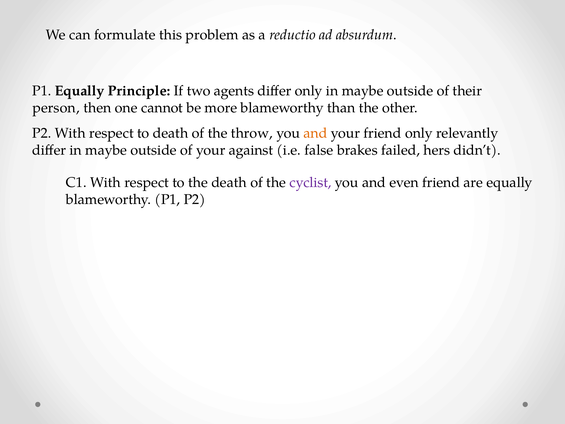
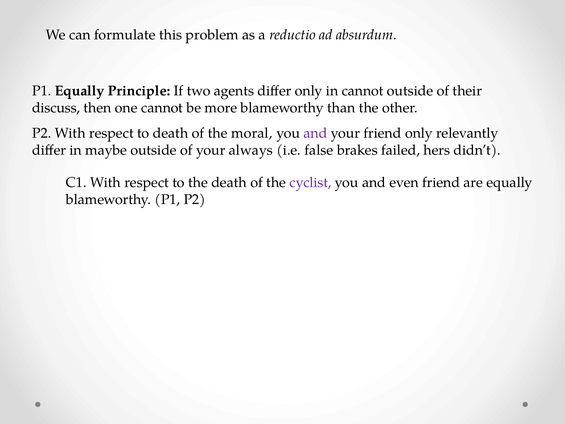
only in maybe: maybe -> cannot (363, 91)
person: person -> discuss (56, 108)
throw: throw -> moral (252, 133)
and colour: orange -> purple (315, 133)
against: against -> always (251, 150)
